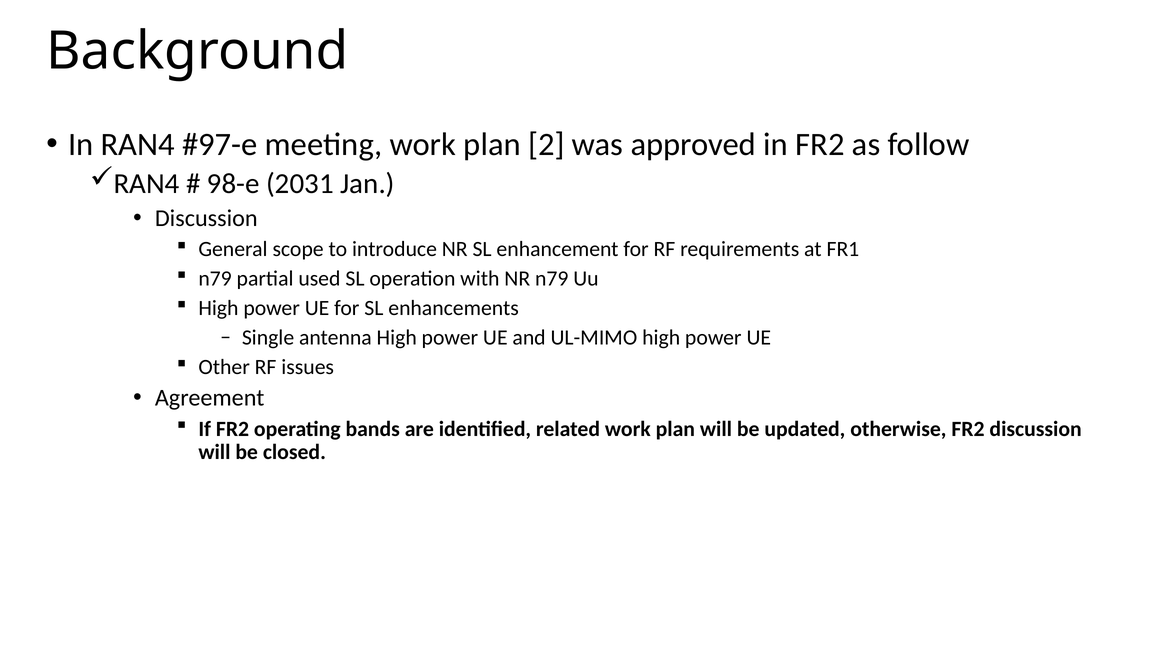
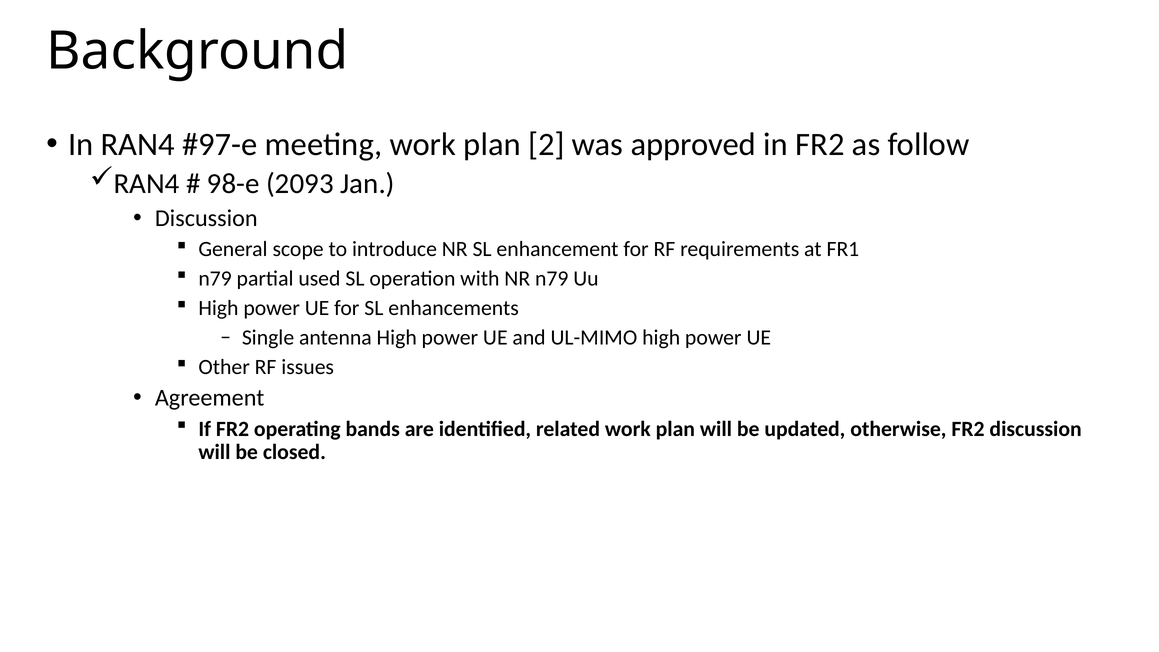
2031: 2031 -> 2093 (300, 184)
